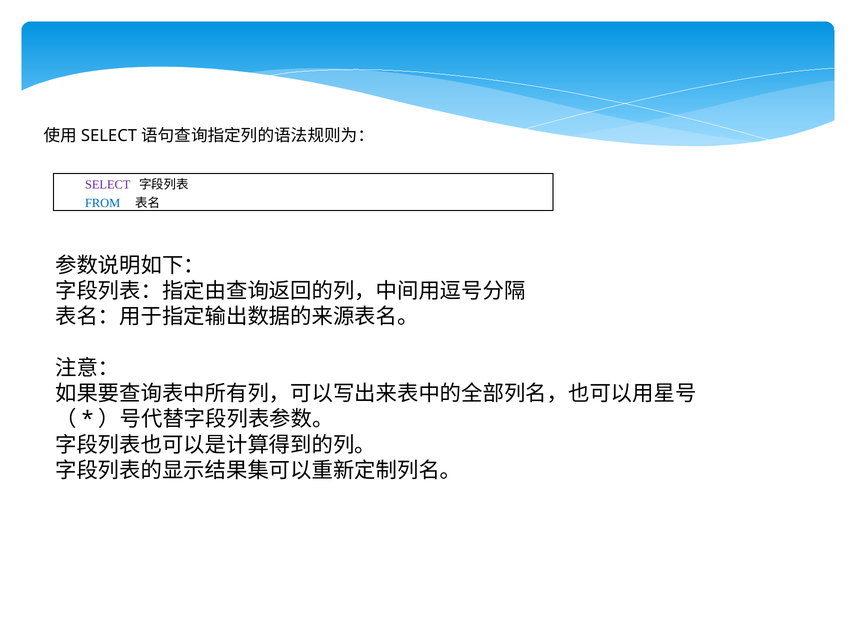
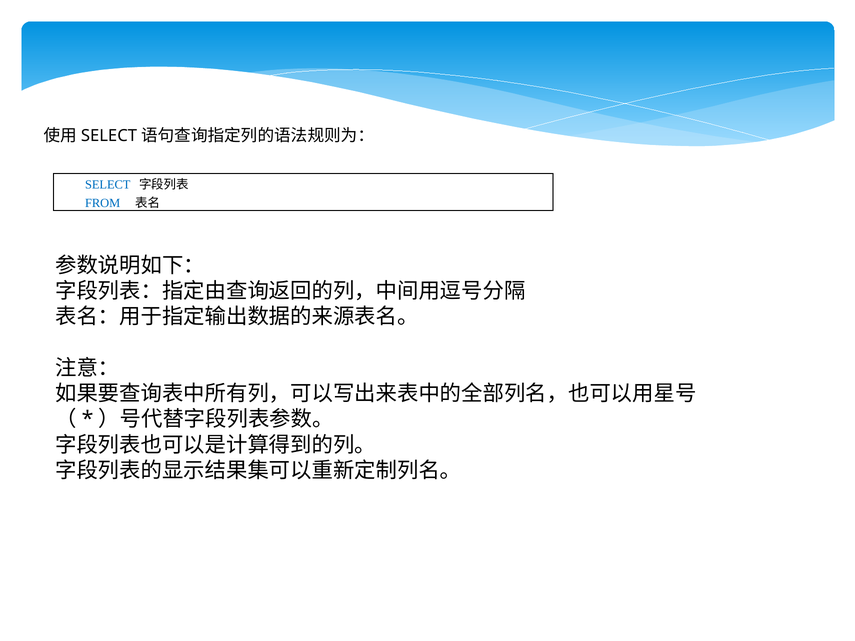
SELECT colour: purple -> blue (108, 184)
